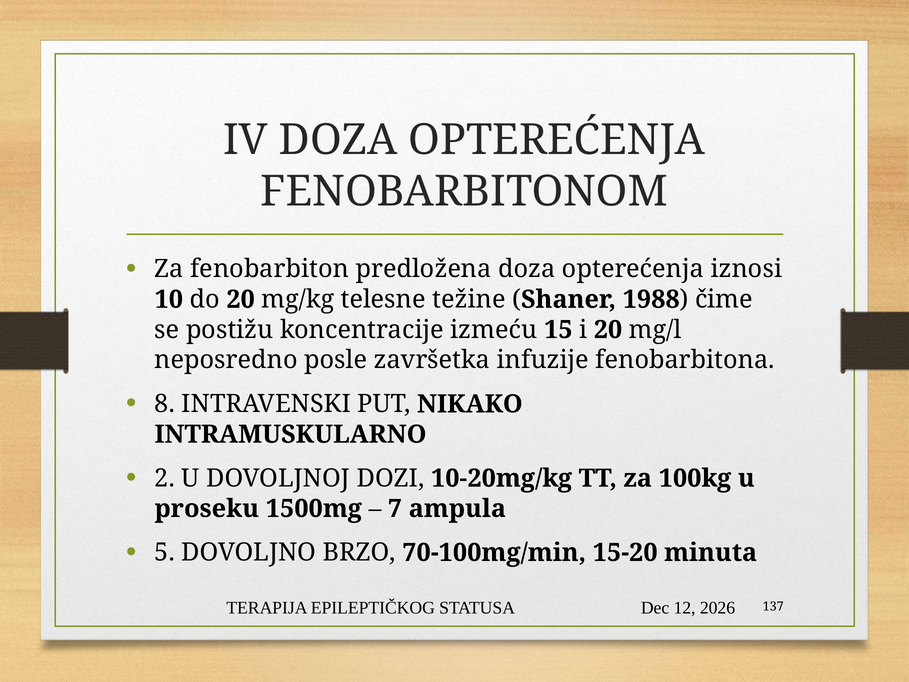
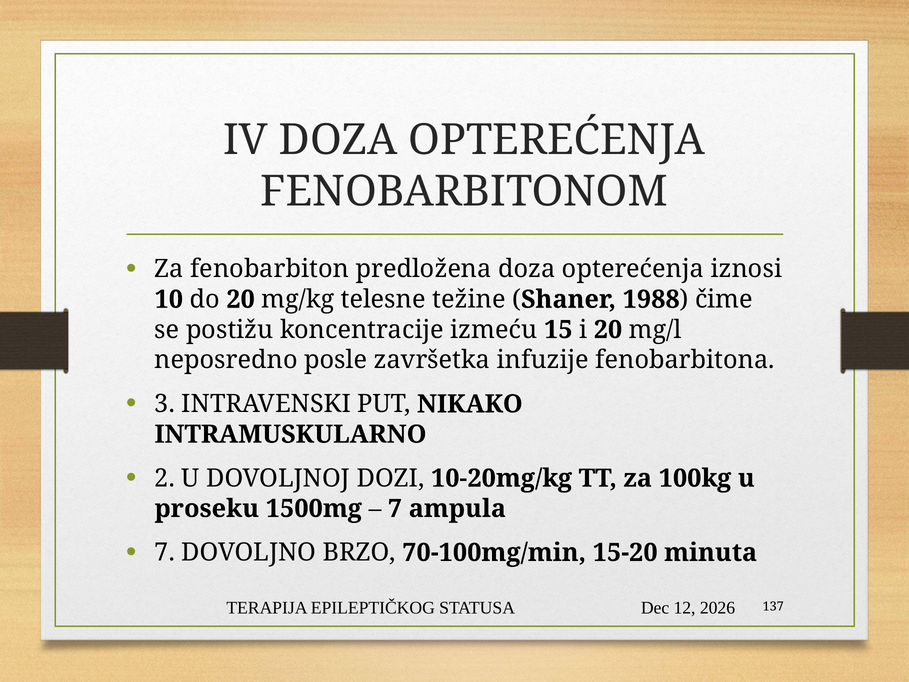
8: 8 -> 3 (165, 404)
5: 5 -> 7 (165, 552)
